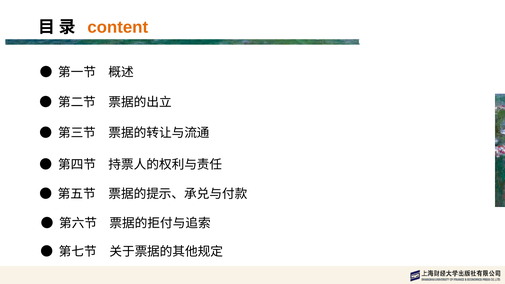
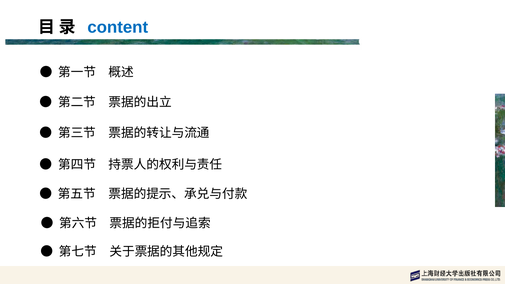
content colour: orange -> blue (118, 27)
